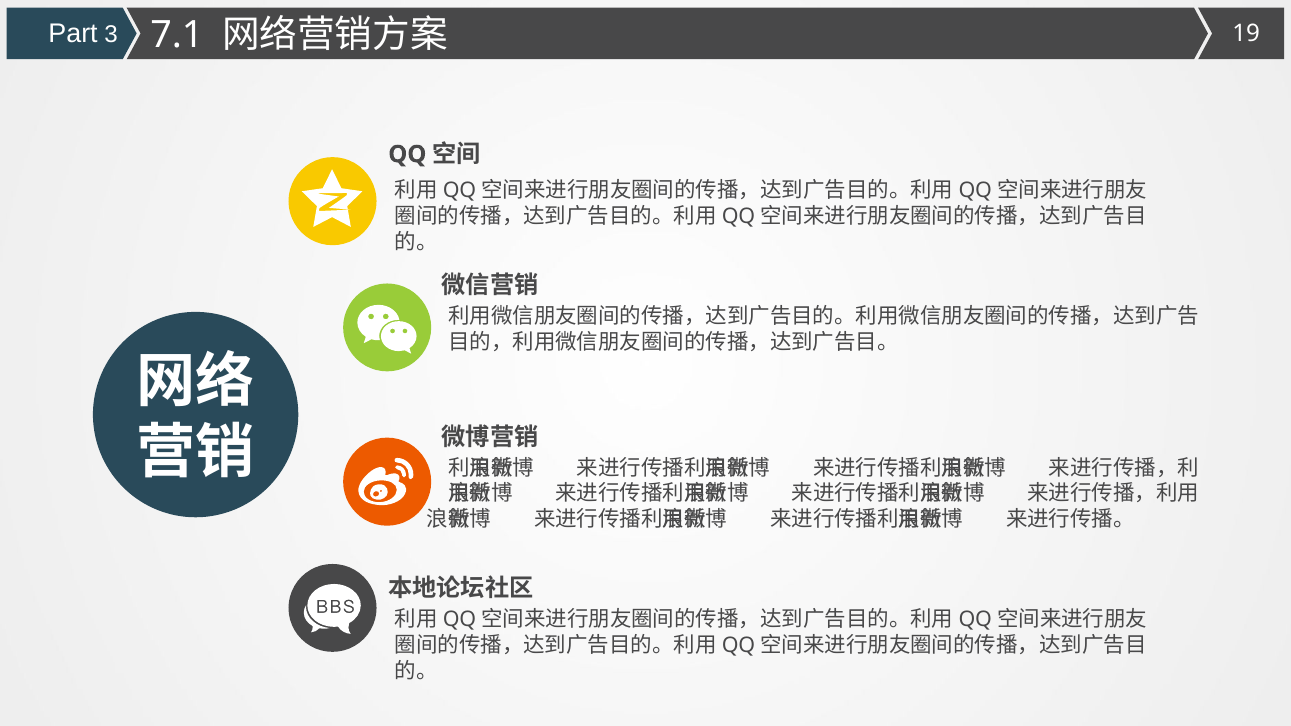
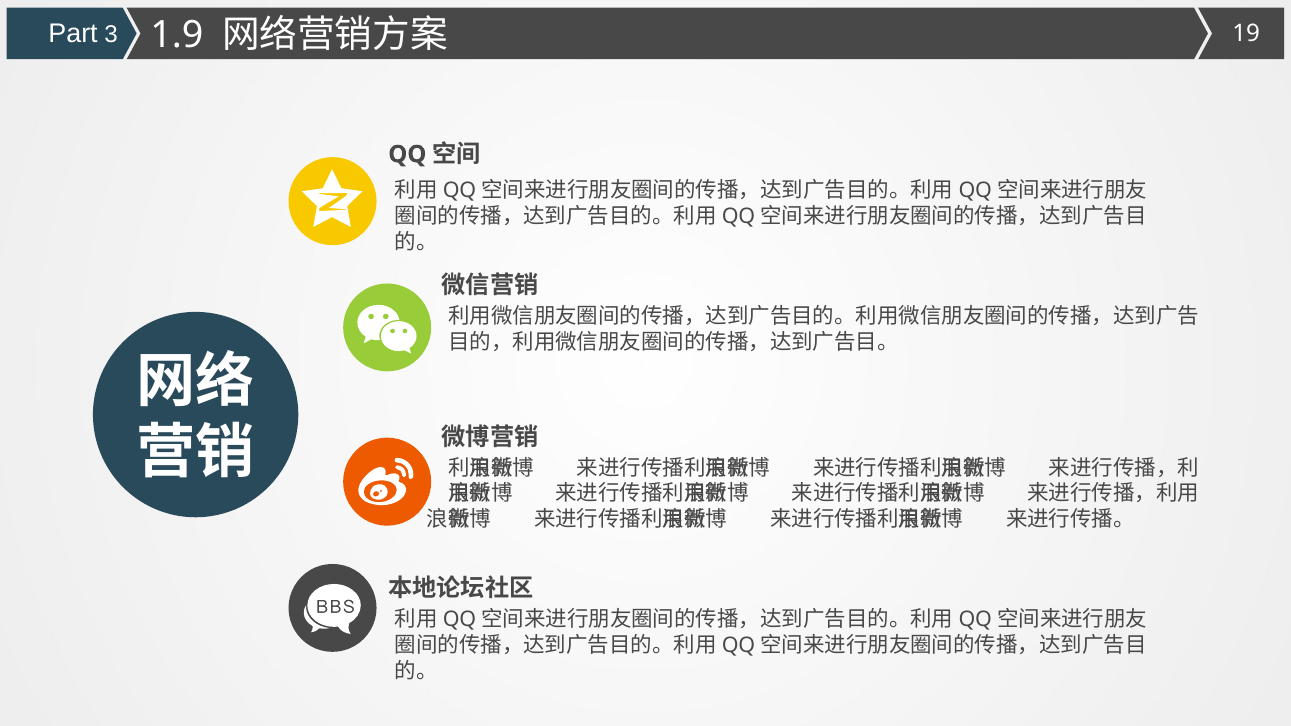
7.1: 7.1 -> 1.9 (177, 35)
